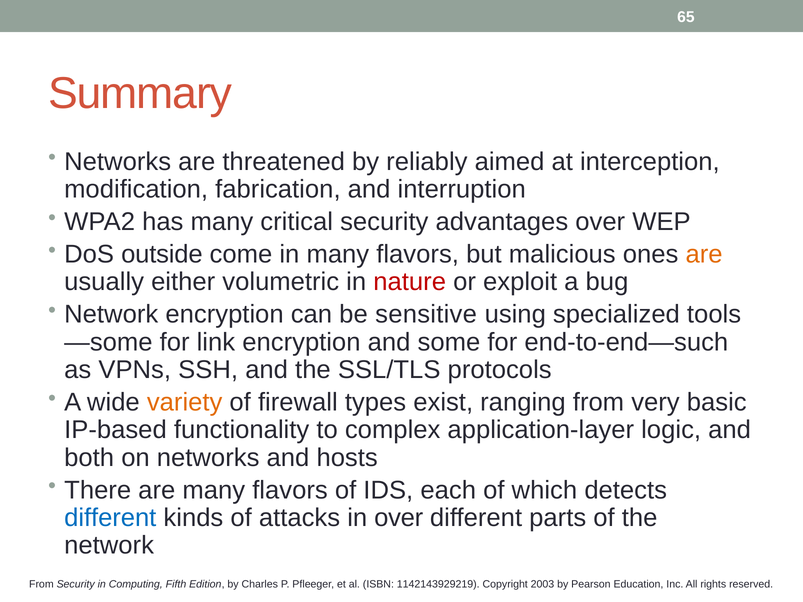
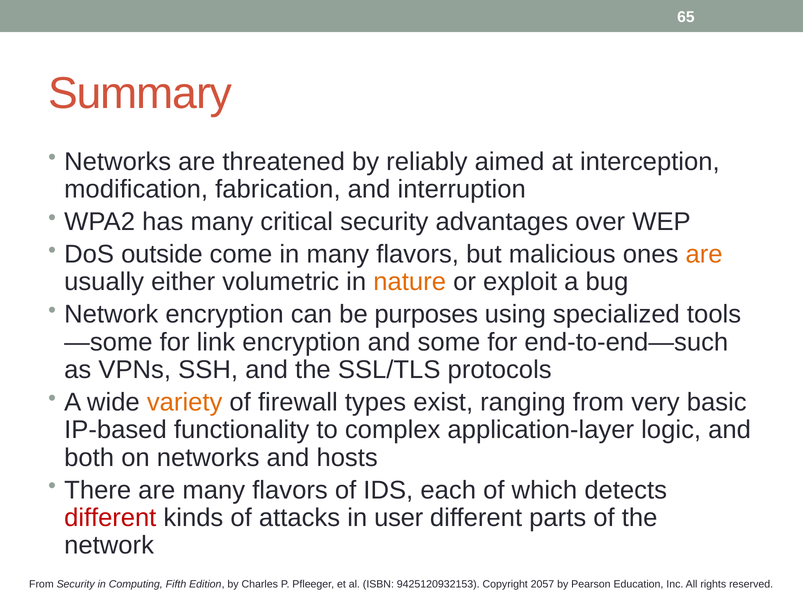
nature colour: red -> orange (410, 282)
sensitive: sensitive -> purposes (426, 315)
different colour: blue -> red (110, 518)
in over: over -> user (399, 518)
1142143929219: 1142143929219 -> 9425120932153 (438, 584)
2003: 2003 -> 2057 (542, 584)
